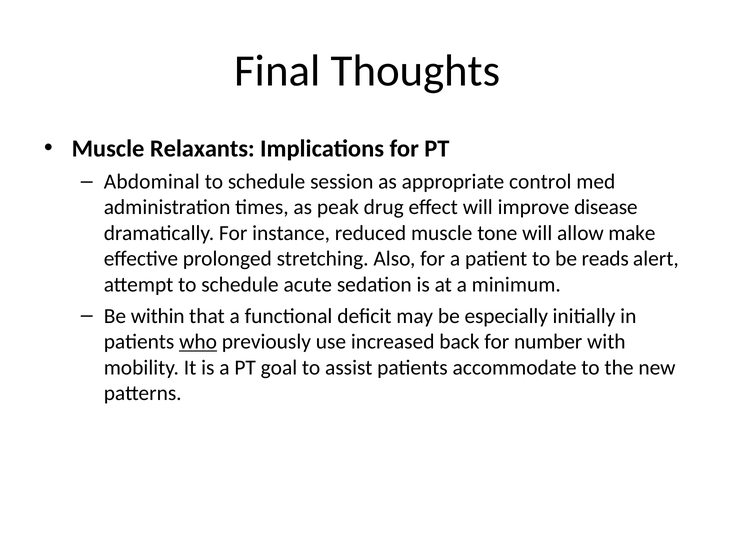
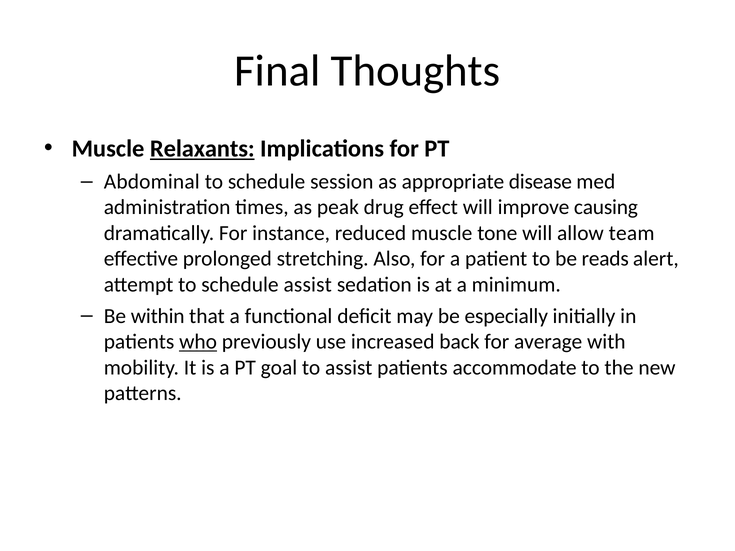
Relaxants underline: none -> present (202, 149)
control: control -> disease (540, 182)
disease: disease -> causing (606, 208)
make: make -> team (632, 233)
schedule acute: acute -> assist (308, 285)
number: number -> average (548, 342)
